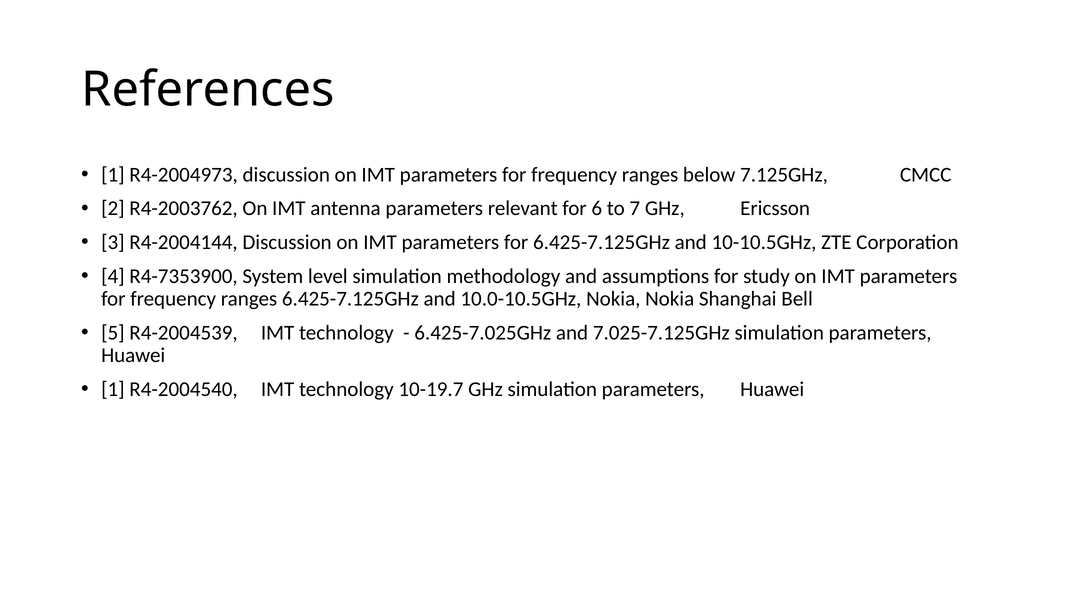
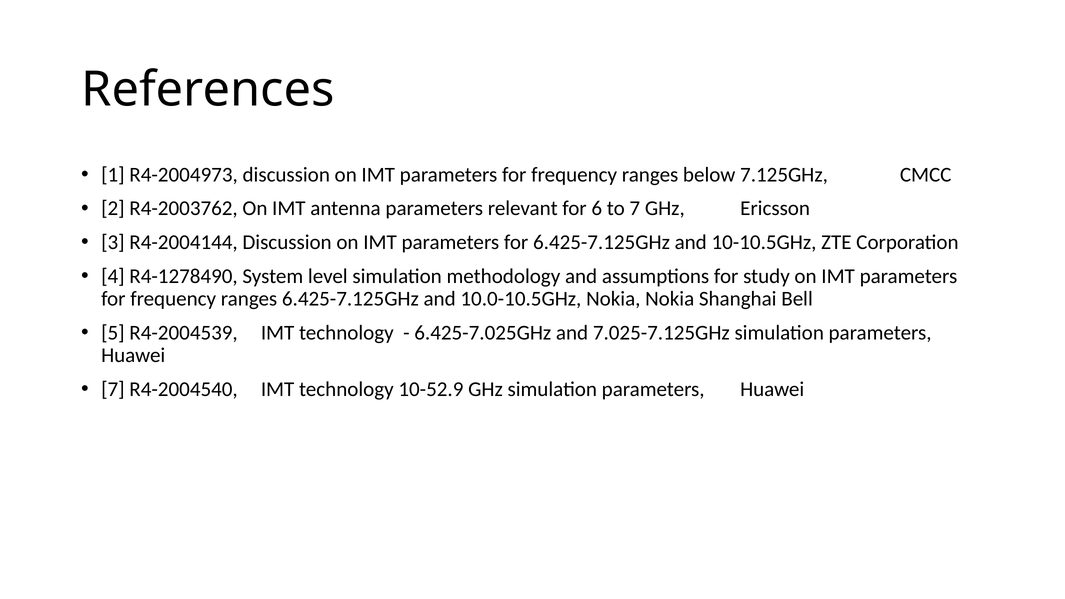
R4-7353900: R4-7353900 -> R4-1278490 (184, 276)
1: 1 -> 7 (113, 389)
10-19.7: 10-19.7 -> 10-52.9 (431, 389)
